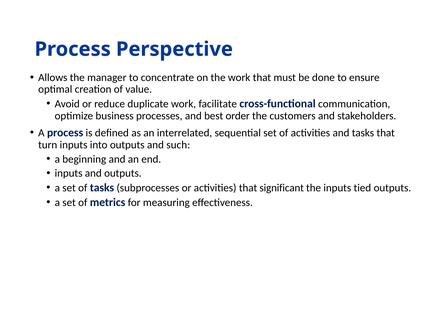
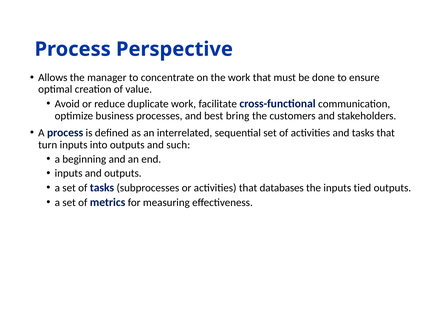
order: order -> bring (238, 116)
significant: significant -> databases (282, 188)
